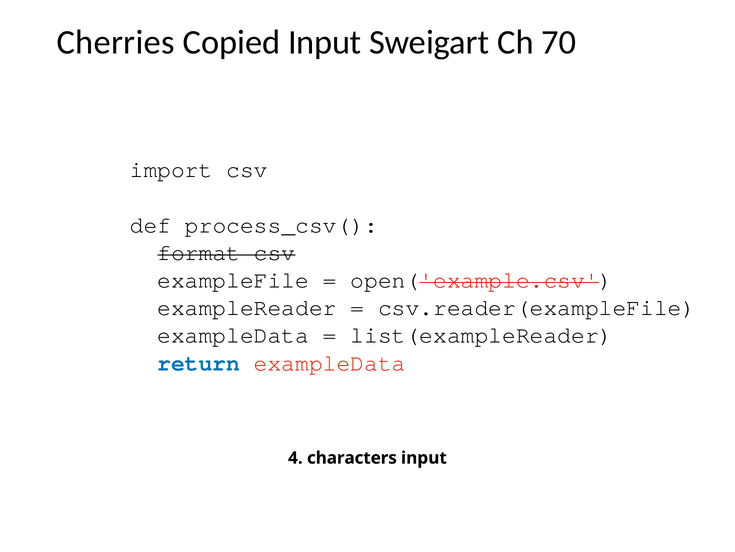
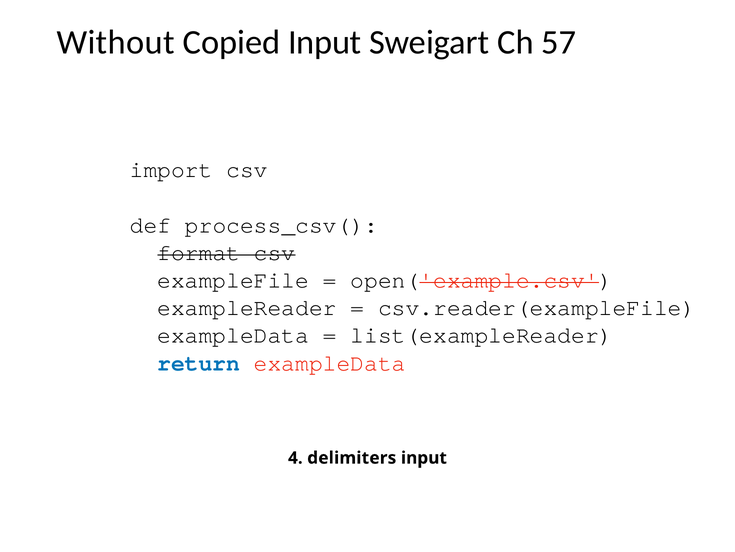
Cherries: Cherries -> Without (116, 42)
70: 70 -> 57 (559, 42)
characters: characters -> delimiters (352, 457)
